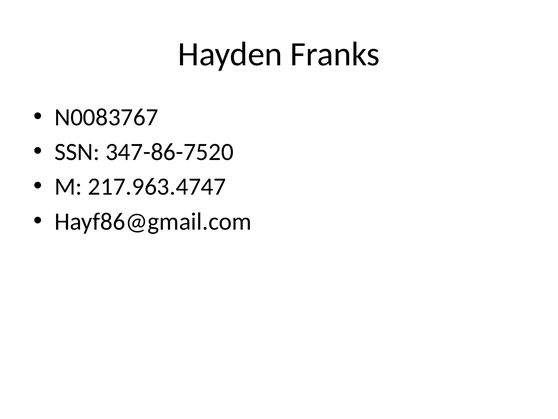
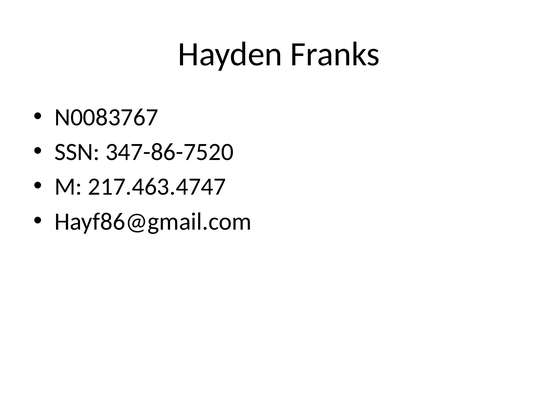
217.963.4747: 217.963.4747 -> 217.463.4747 (157, 187)
